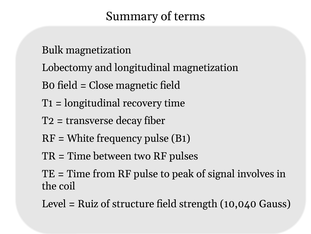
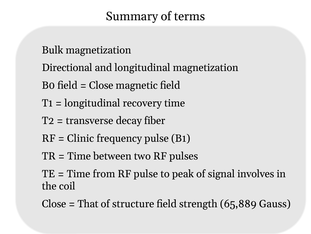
Lobectomy: Lobectomy -> Directional (67, 68)
White: White -> Clinic (81, 138)
Level: Level -> Close (54, 203)
Ruiz: Ruiz -> That (88, 203)
10,040: 10,040 -> 65,889 (238, 203)
